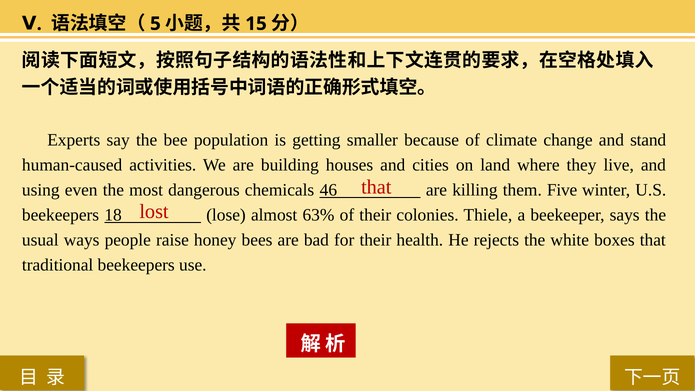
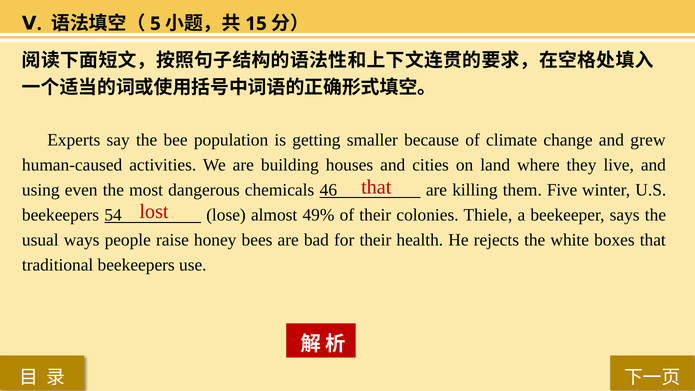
stand: stand -> grew (648, 140)
18: 18 -> 54 (113, 215)
63%: 63% -> 49% (318, 215)
